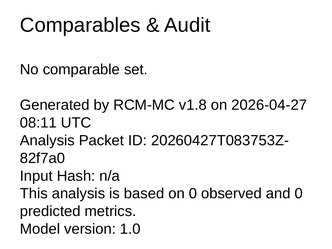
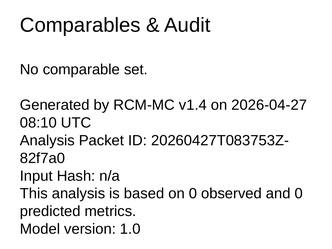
v1.8: v1.8 -> v1.4 (193, 105)
08:11: 08:11 -> 08:10 (38, 123)
